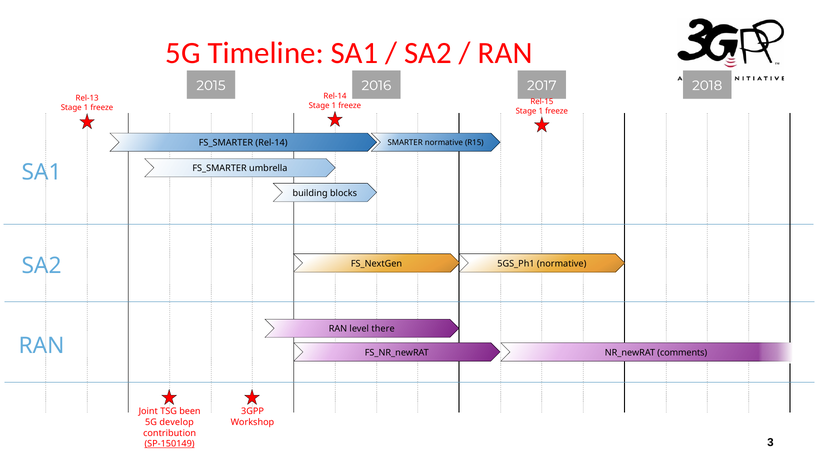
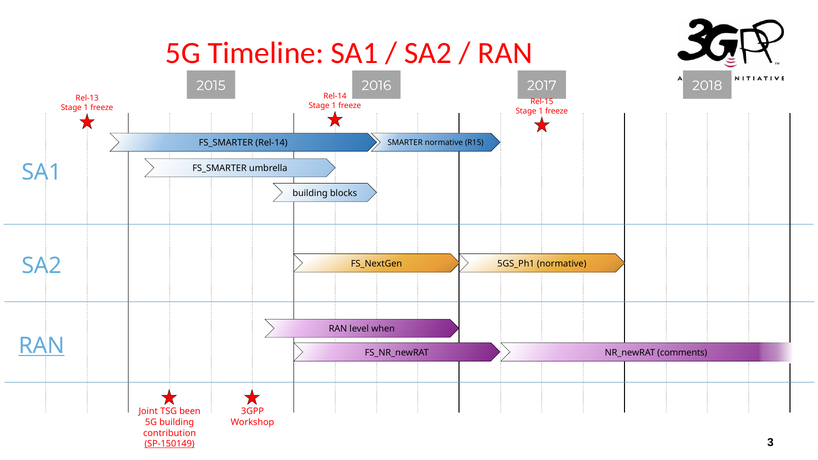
there: there -> when (383, 329)
RAN underline: none -> present (42, 346)
5G develop: develop -> building (177, 422)
